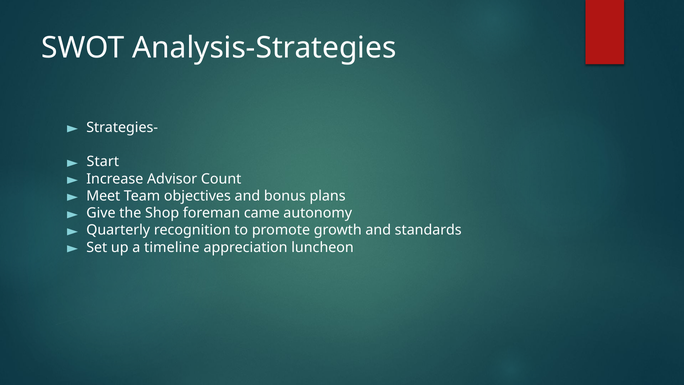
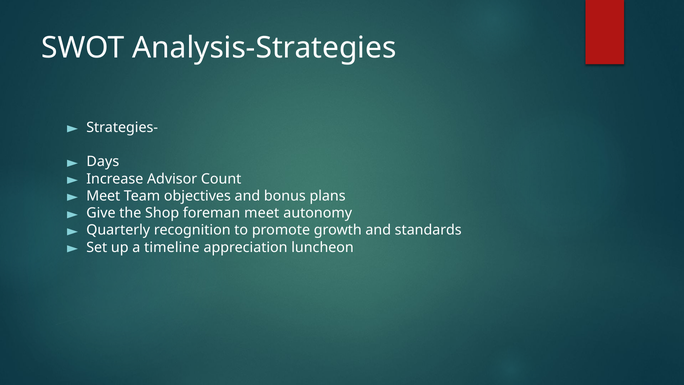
Start: Start -> Days (103, 162)
foreman came: came -> meet (262, 213)
